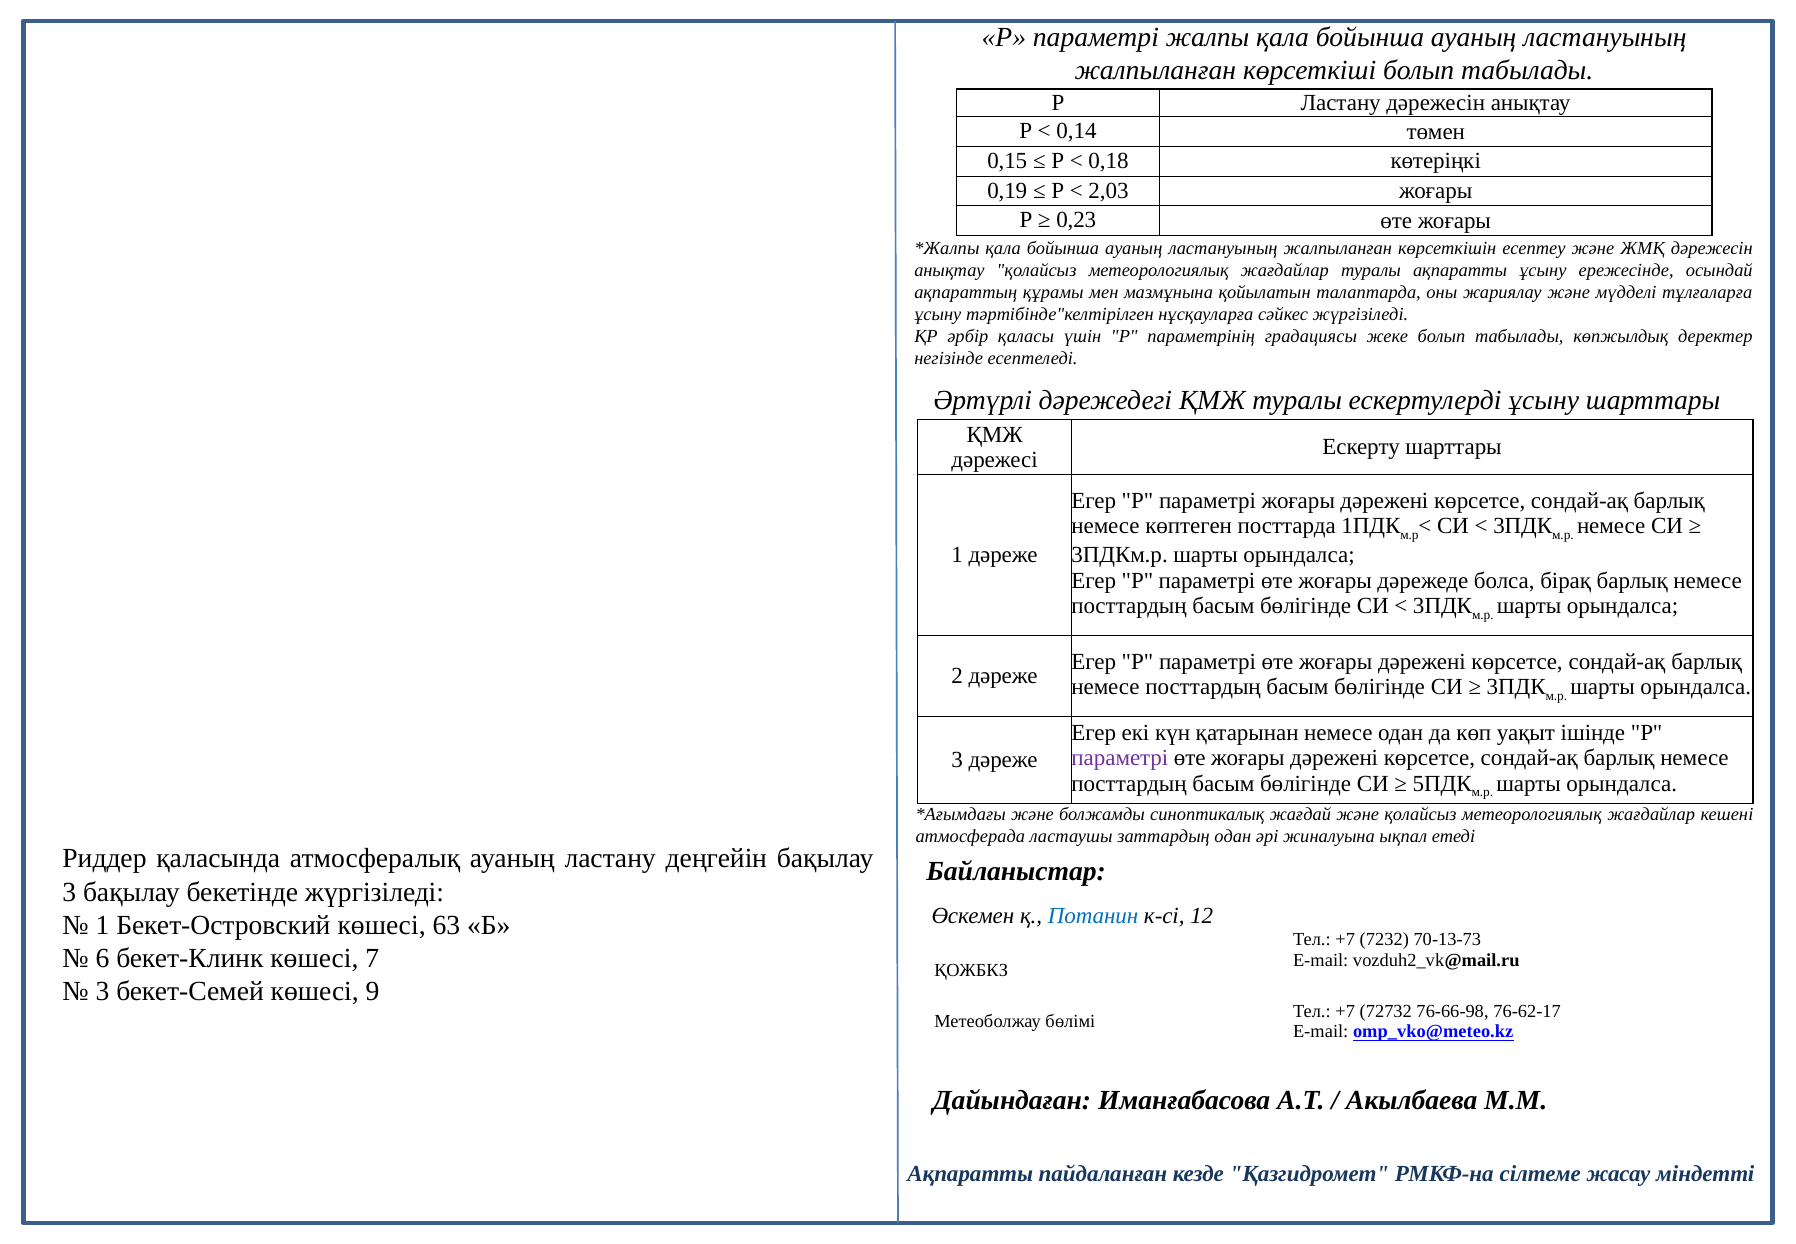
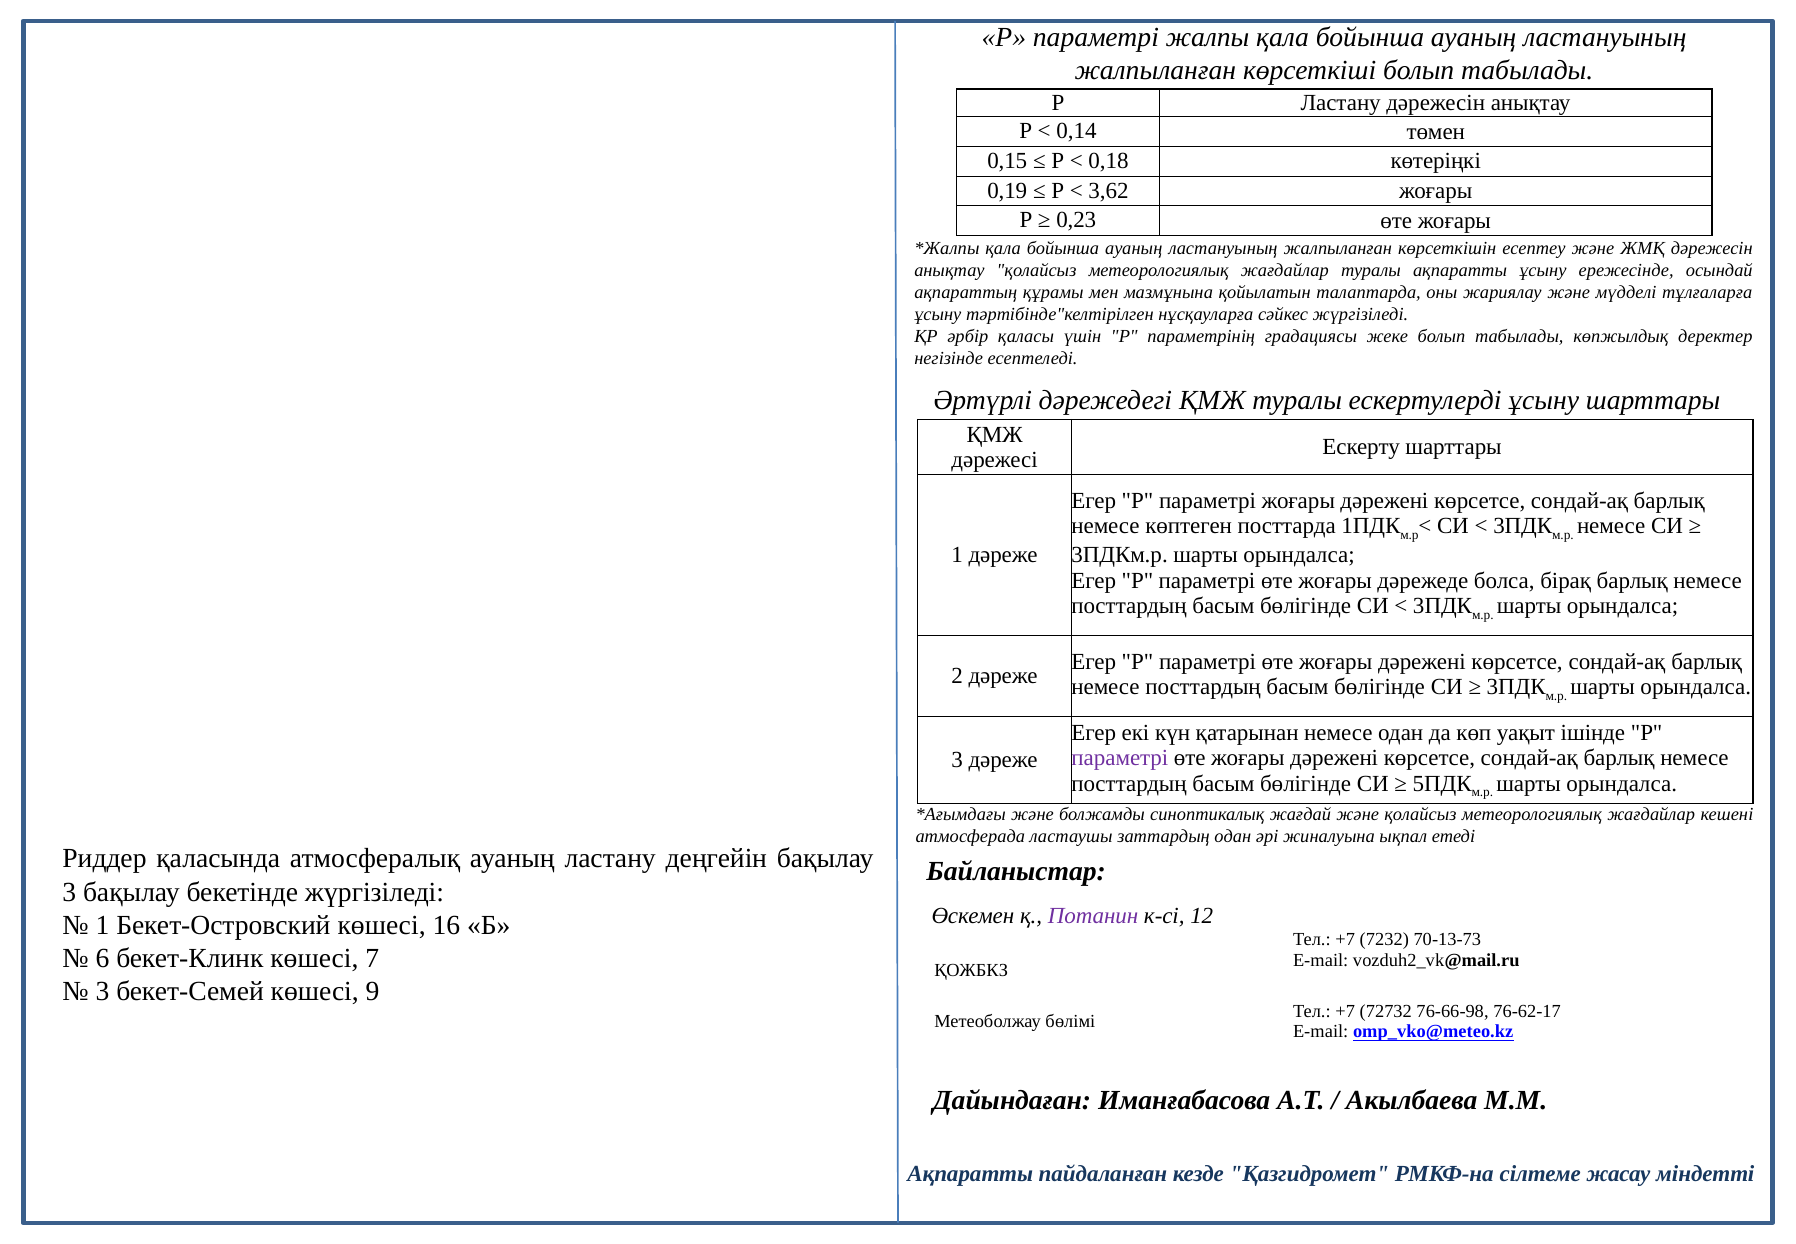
2,03: 2,03 -> 3,62 (1108, 191)
Потанин colour: blue -> purple (1093, 915)
63: 63 -> 16 (446, 925)
